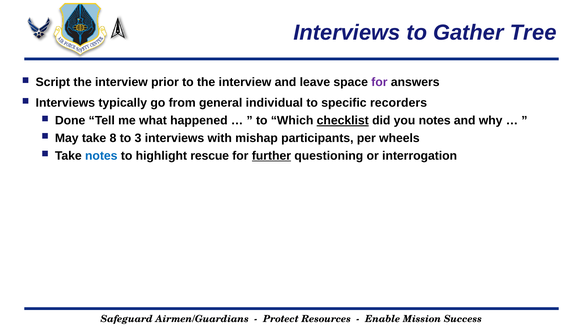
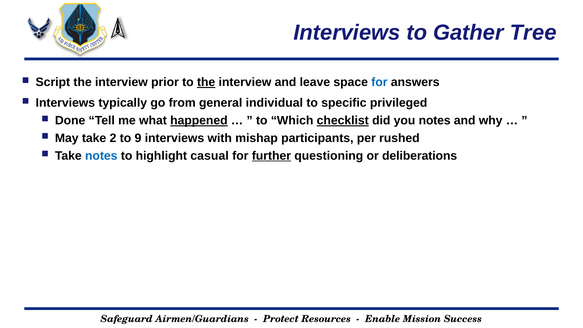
the underline: none -> present (206, 82)
for colour: purple -> blue (379, 82)
recorders: recorders -> privileged (399, 103)
happened underline: none -> present (199, 121)
8: 8 -> 2 (113, 138)
3: 3 -> 9 (138, 138)
wheels: wheels -> rushed (399, 138)
rescue: rescue -> casual (210, 156)
interrogation: interrogation -> deliberations (420, 156)
